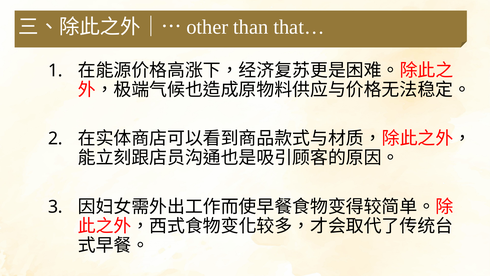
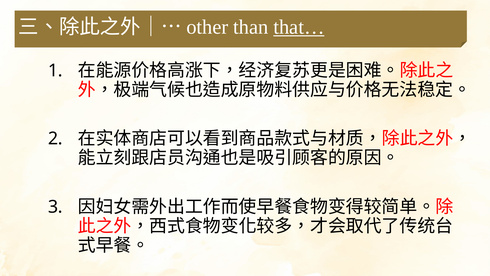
that… underline: none -> present (299, 27)
